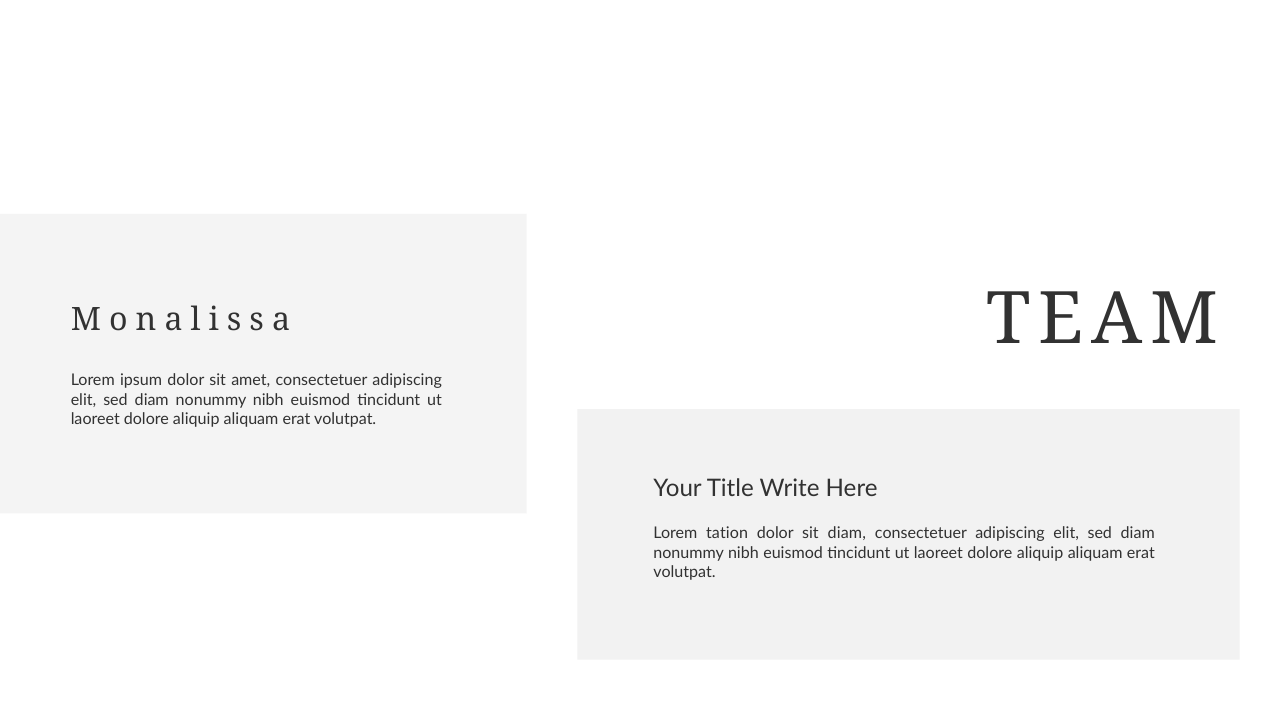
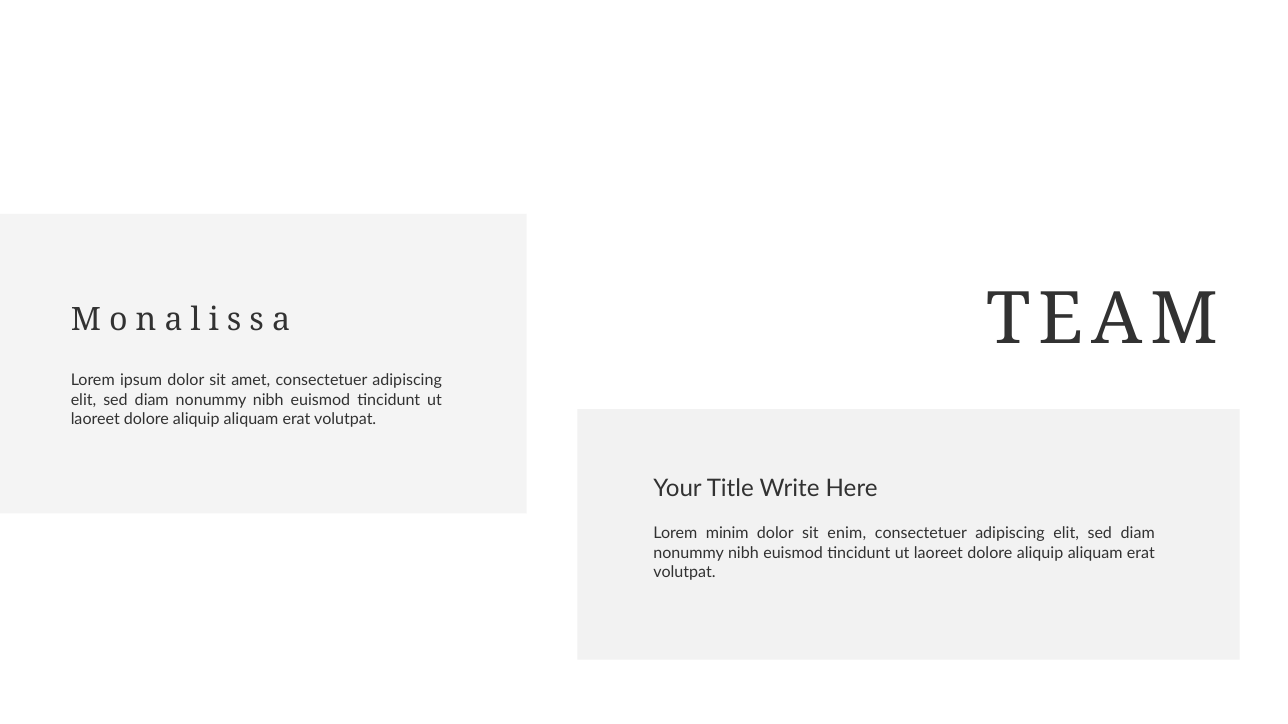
tation: tation -> minim (727, 534)
sit diam: diam -> enim (847, 534)
